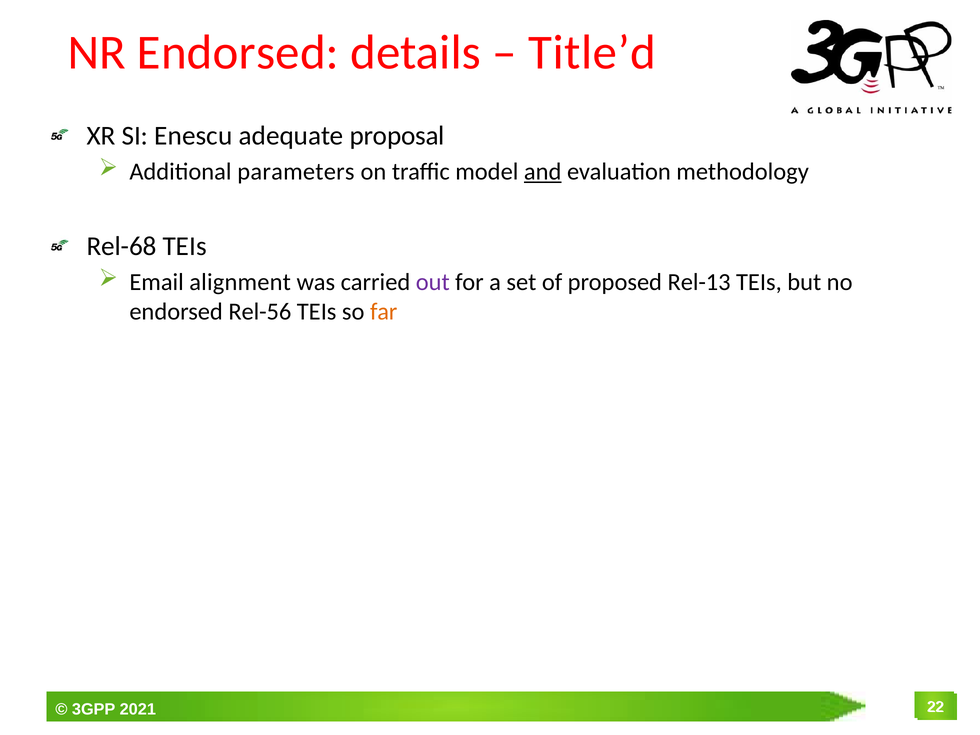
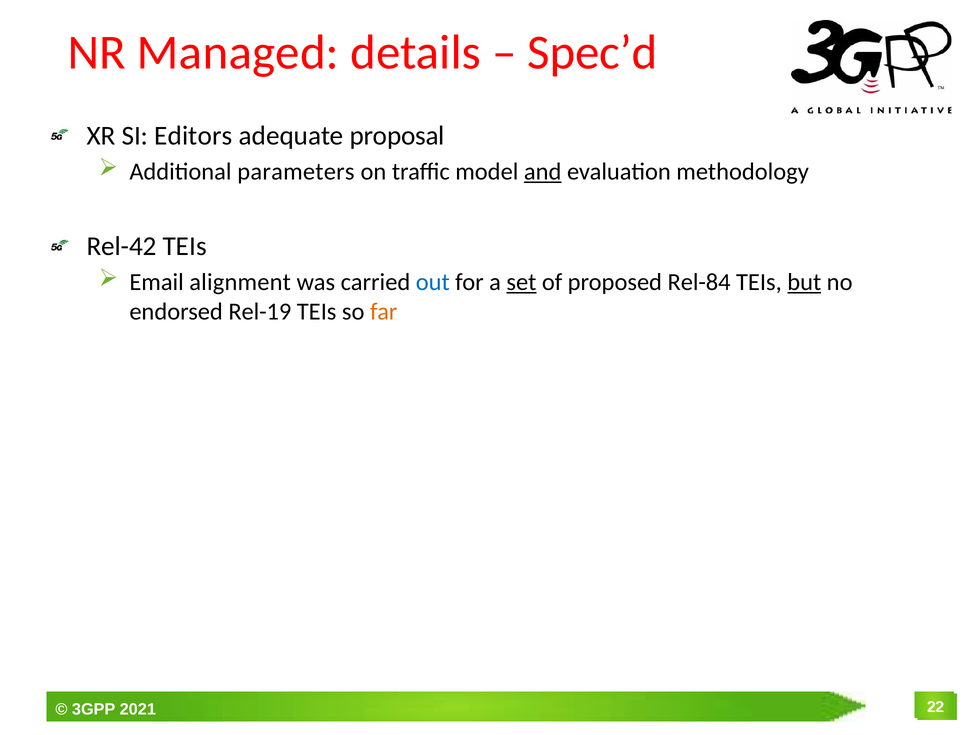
NR Endorsed: Endorsed -> Managed (238, 53)
Title’d: Title’d -> Spec’d (593, 53)
Enescu: Enescu -> Editors (193, 136)
Rel-68: Rel-68 -> Rel-42 (122, 247)
out colour: purple -> blue (433, 282)
set underline: none -> present (521, 282)
Rel-13: Rel-13 -> Rel-84 (699, 282)
but underline: none -> present (804, 282)
Rel-56: Rel-56 -> Rel-19 (260, 312)
